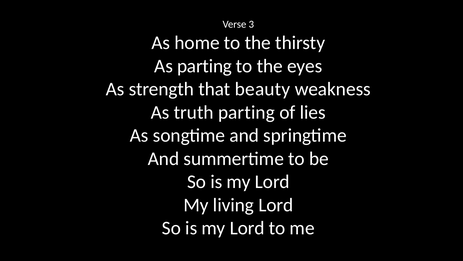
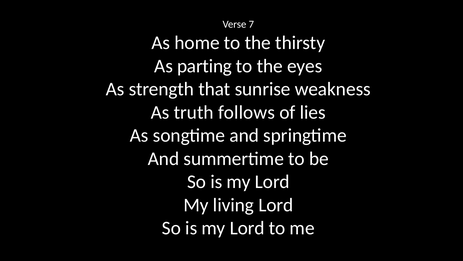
3: 3 -> 7 (251, 24)
beauty: beauty -> sunrise (263, 89)
truth parting: parting -> follows (246, 112)
